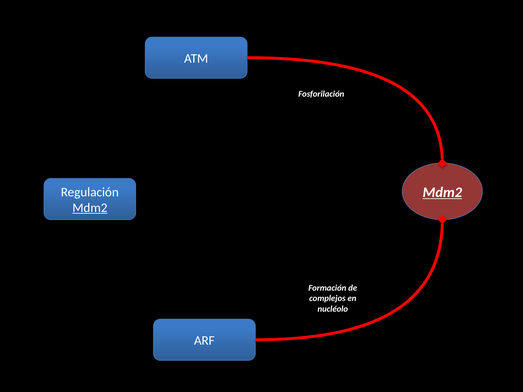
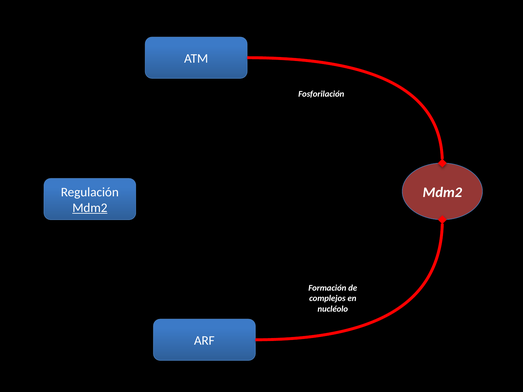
Mdm2 underline: present -> none (442, 192)
